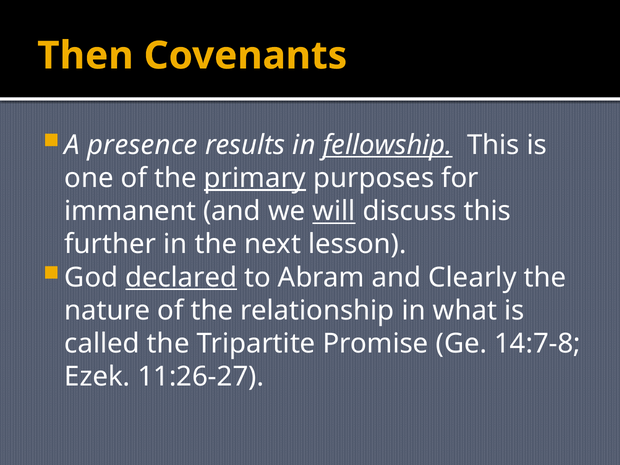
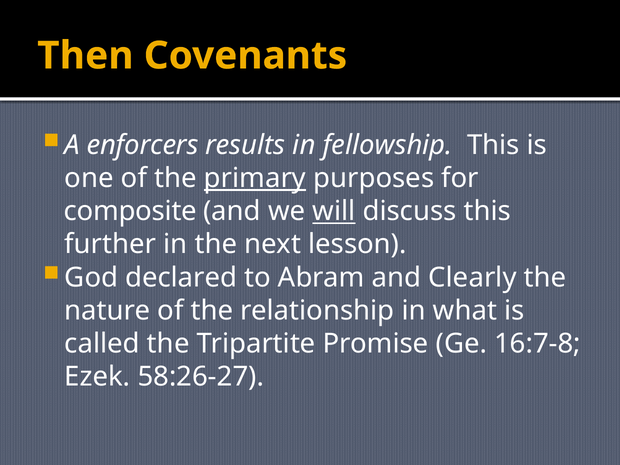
presence: presence -> enforcers (143, 145)
fellowship underline: present -> none (388, 145)
immanent: immanent -> composite (130, 211)
declared underline: present -> none (181, 277)
14:7-8: 14:7-8 -> 16:7-8 (537, 344)
11:26-27: 11:26-27 -> 58:26-27 (201, 377)
